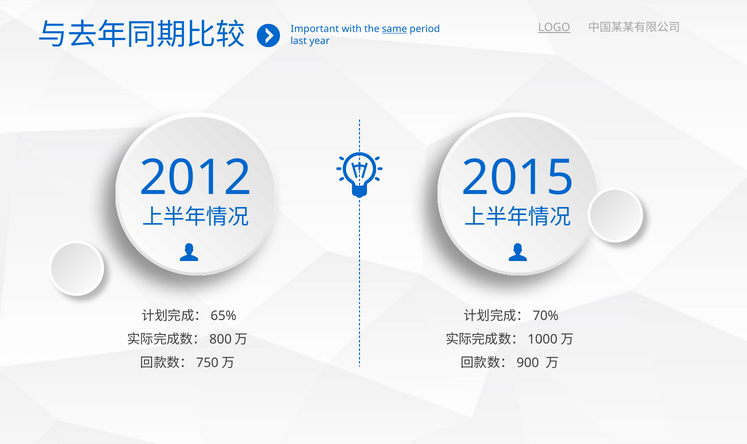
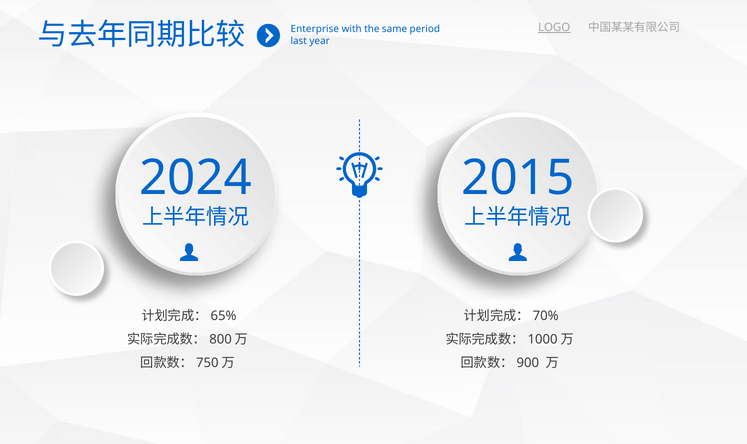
Important: Important -> Enterprise (315, 29)
same underline: present -> none (395, 29)
2012: 2012 -> 2024 (196, 178)
